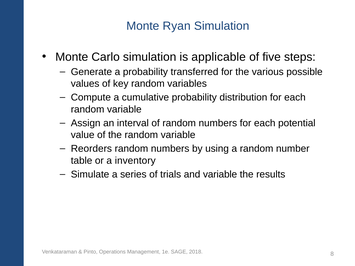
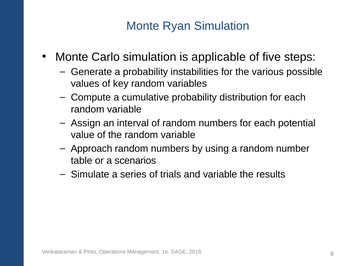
transferred: transferred -> instabilities (195, 72)
Reorders: Reorders -> Approach (91, 149)
inventory: inventory -> scenarios (135, 161)
